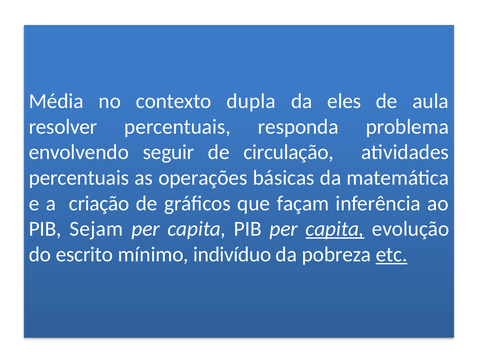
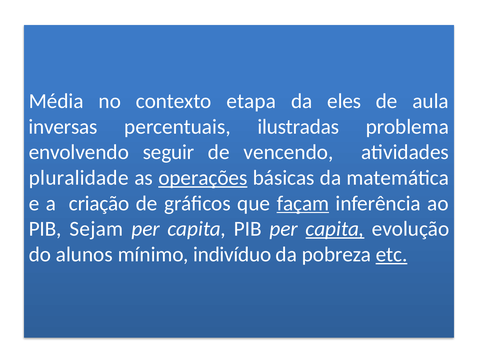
dupla: dupla -> etapa (251, 101)
resolver: resolver -> inversas (63, 127)
responda: responda -> ilustradas (298, 127)
circulação: circulação -> vencendo (288, 152)
percentuais: percentuais -> pluralidade (79, 178)
operações underline: none -> present (203, 178)
façam underline: none -> present (303, 203)
escrito: escrito -> alunos (84, 254)
